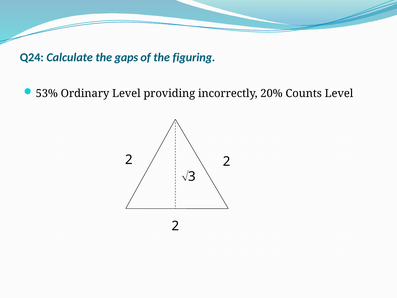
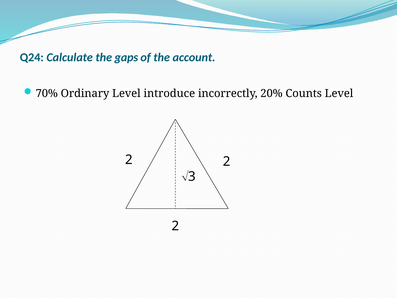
figuring: figuring -> account (194, 57)
53%: 53% -> 70% (47, 93)
providing: providing -> introduce (169, 93)
